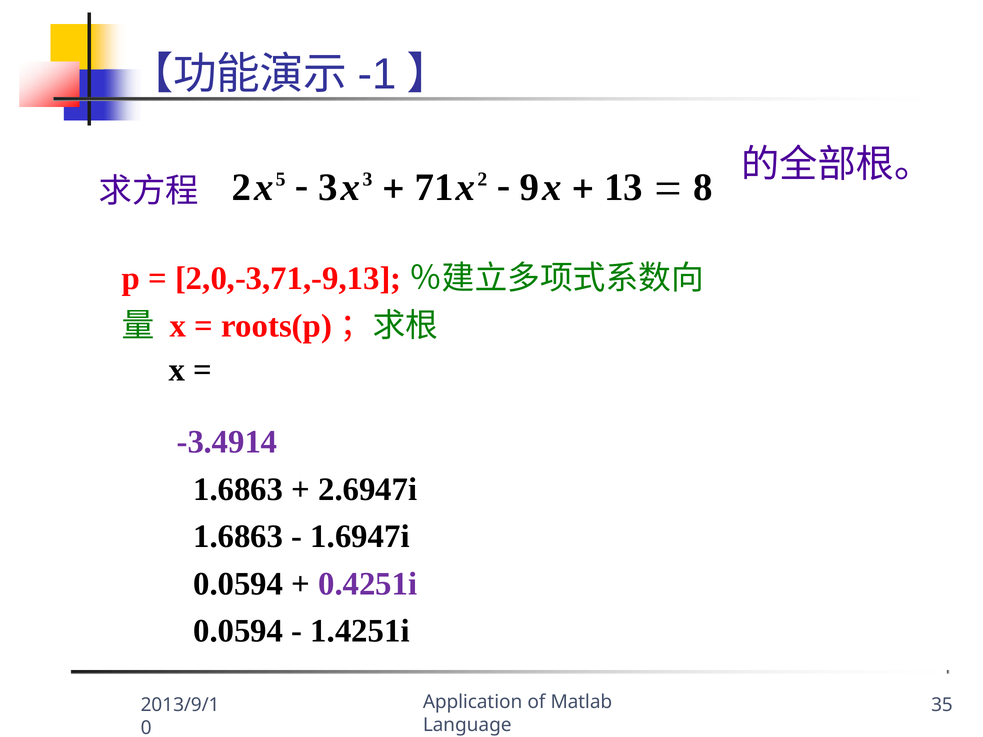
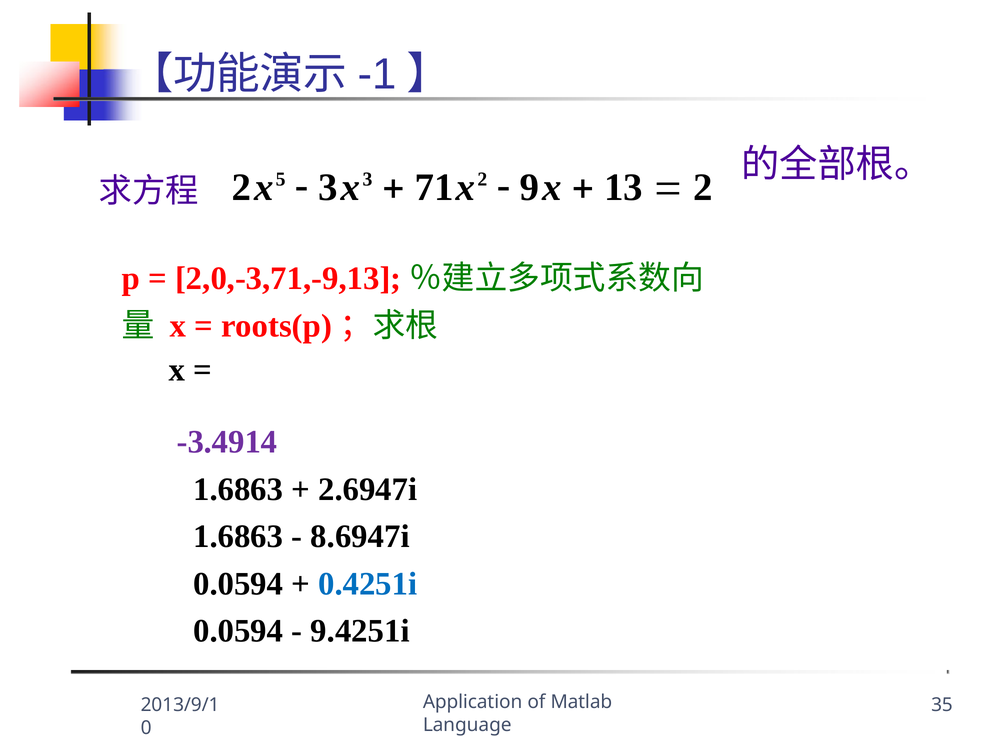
8: 8 -> 2 (703, 187)
1.6947i: 1.6947i -> 8.6947i (360, 537)
0.4251i colour: purple -> blue (368, 584)
1.4251i: 1.4251i -> 9.4251i (360, 631)
